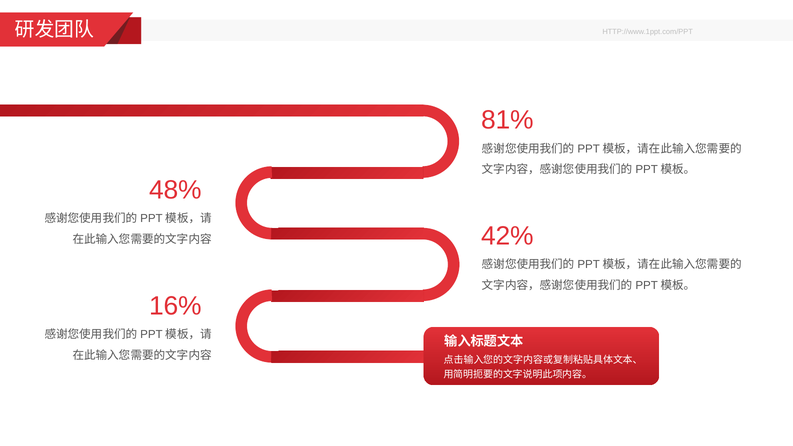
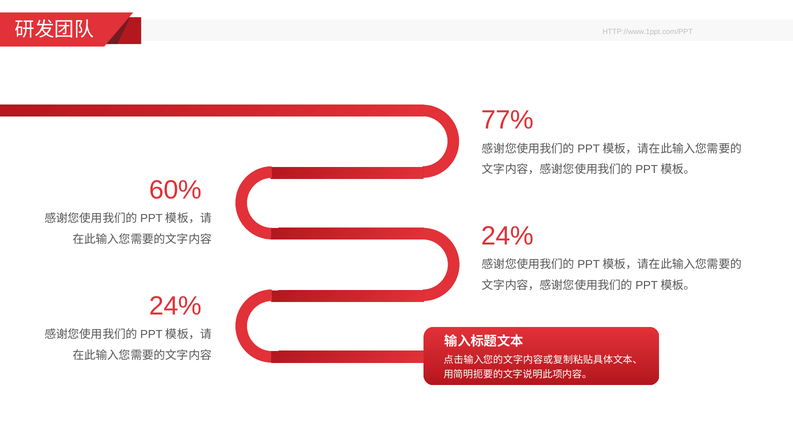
81%: 81% -> 77% (508, 120)
48%: 48% -> 60% (175, 190)
42%: 42% -> 24% (508, 236)
16%: 16% -> 24% (175, 306)
